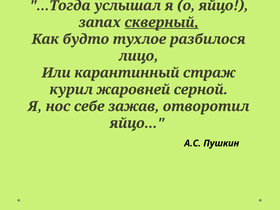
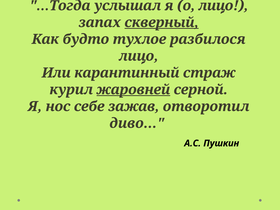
о яйцо: яйцо -> лицо (223, 6)
жаровней underline: none -> present (133, 90)
яйцо: яйцо -> диво (137, 123)
